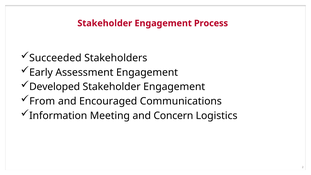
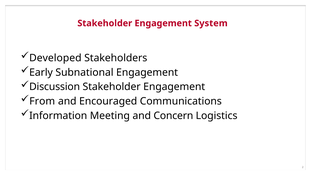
Process: Process -> System (211, 23)
Succeeded: Succeeded -> Developed (55, 58)
Assessment: Assessment -> Subnational (84, 72)
Developed: Developed -> Discussion (55, 87)
